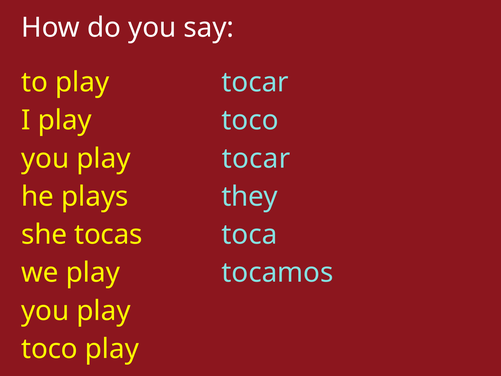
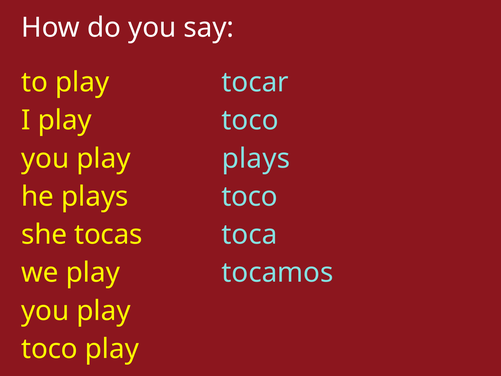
you play tocar: tocar -> plays (256, 158)
plays they: they -> toco (250, 196)
